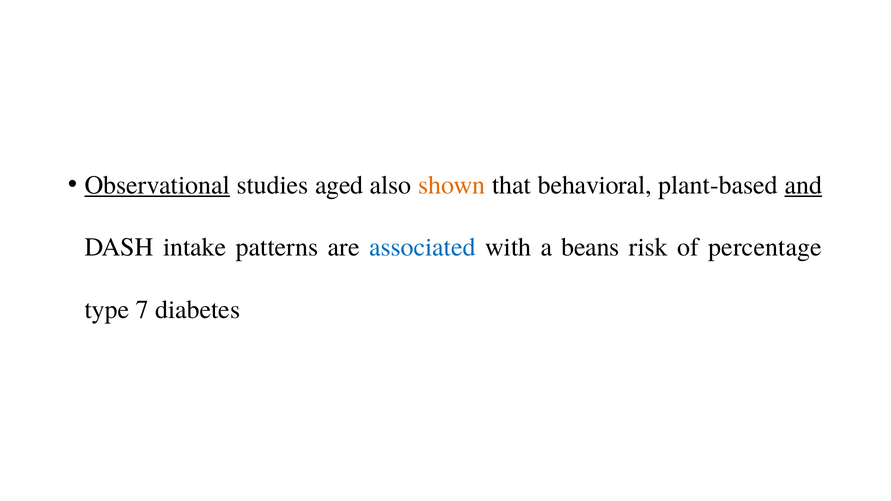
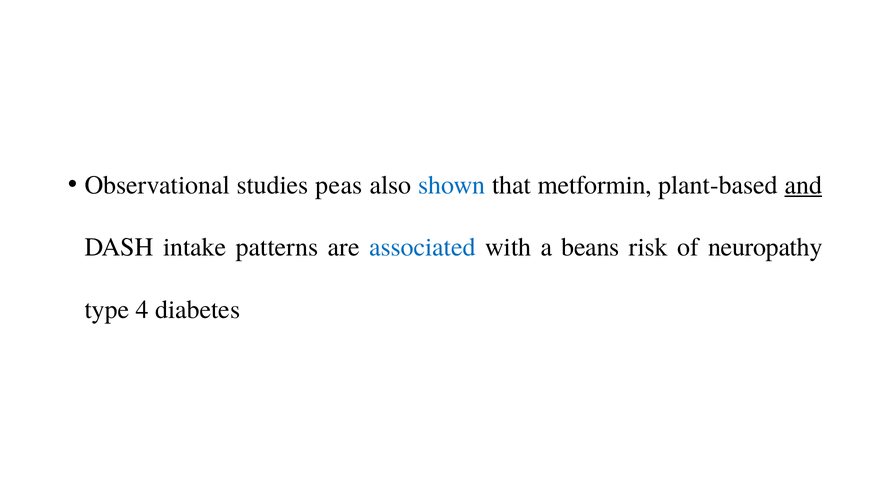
Observational underline: present -> none (157, 185)
aged: aged -> peas (339, 185)
shown colour: orange -> blue (452, 185)
behavioral: behavioral -> metformin (595, 185)
percentage: percentage -> neuropathy (765, 247)
7: 7 -> 4 (142, 310)
